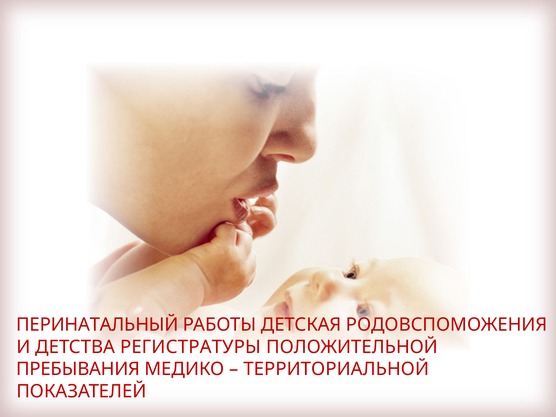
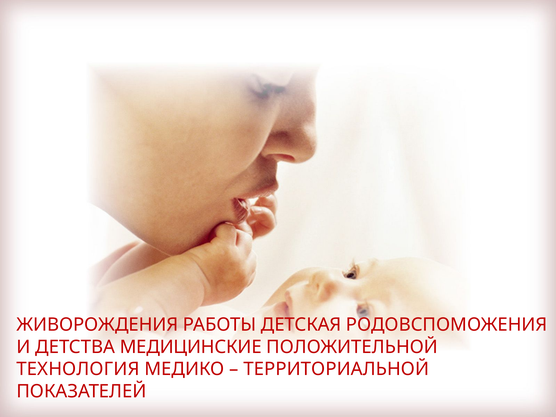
ПЕРИНАТАЛЬНЫЙ: ПЕРИНАТАЛЬНЫЙ -> ЖИВОРОЖДЕНИЯ (97, 325)
РЕГИСТРАТУРЫ: РЕГИСТРАТУРЫ -> МЕДИЦИНСКИЕ (191, 347)
ПРЕБЫВАНИЯ: ПРЕБЫВАНИЯ -> ТЕХНОЛОГИЯ (78, 369)
